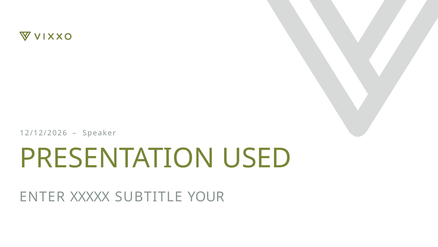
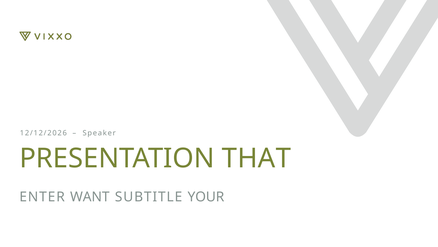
USED: USED -> THAT (256, 158)
XXXXX: XXXXX -> WANT (90, 197)
